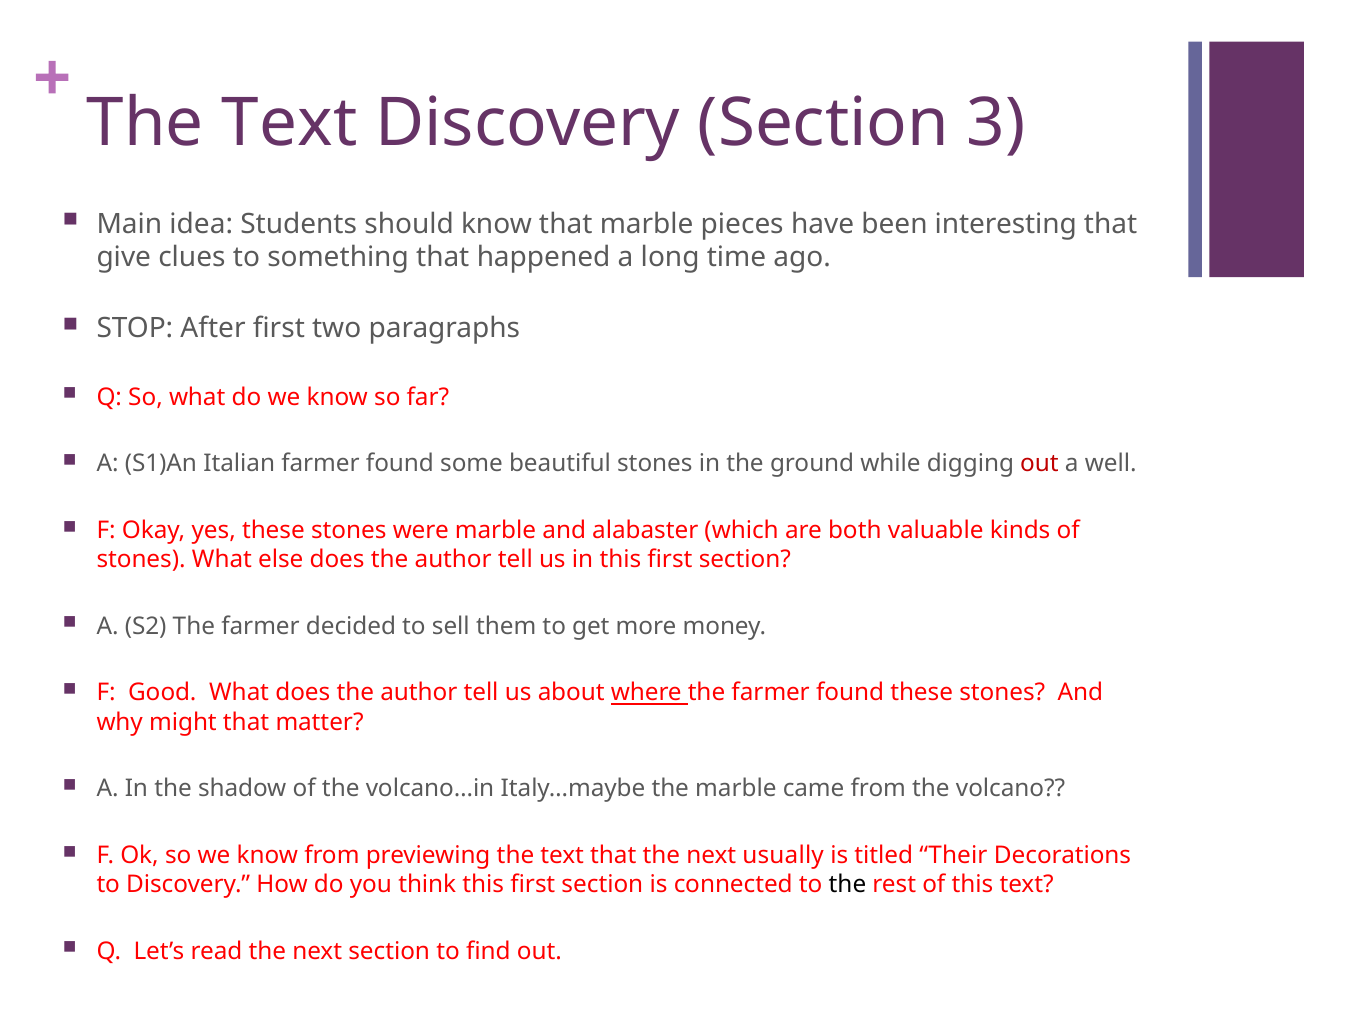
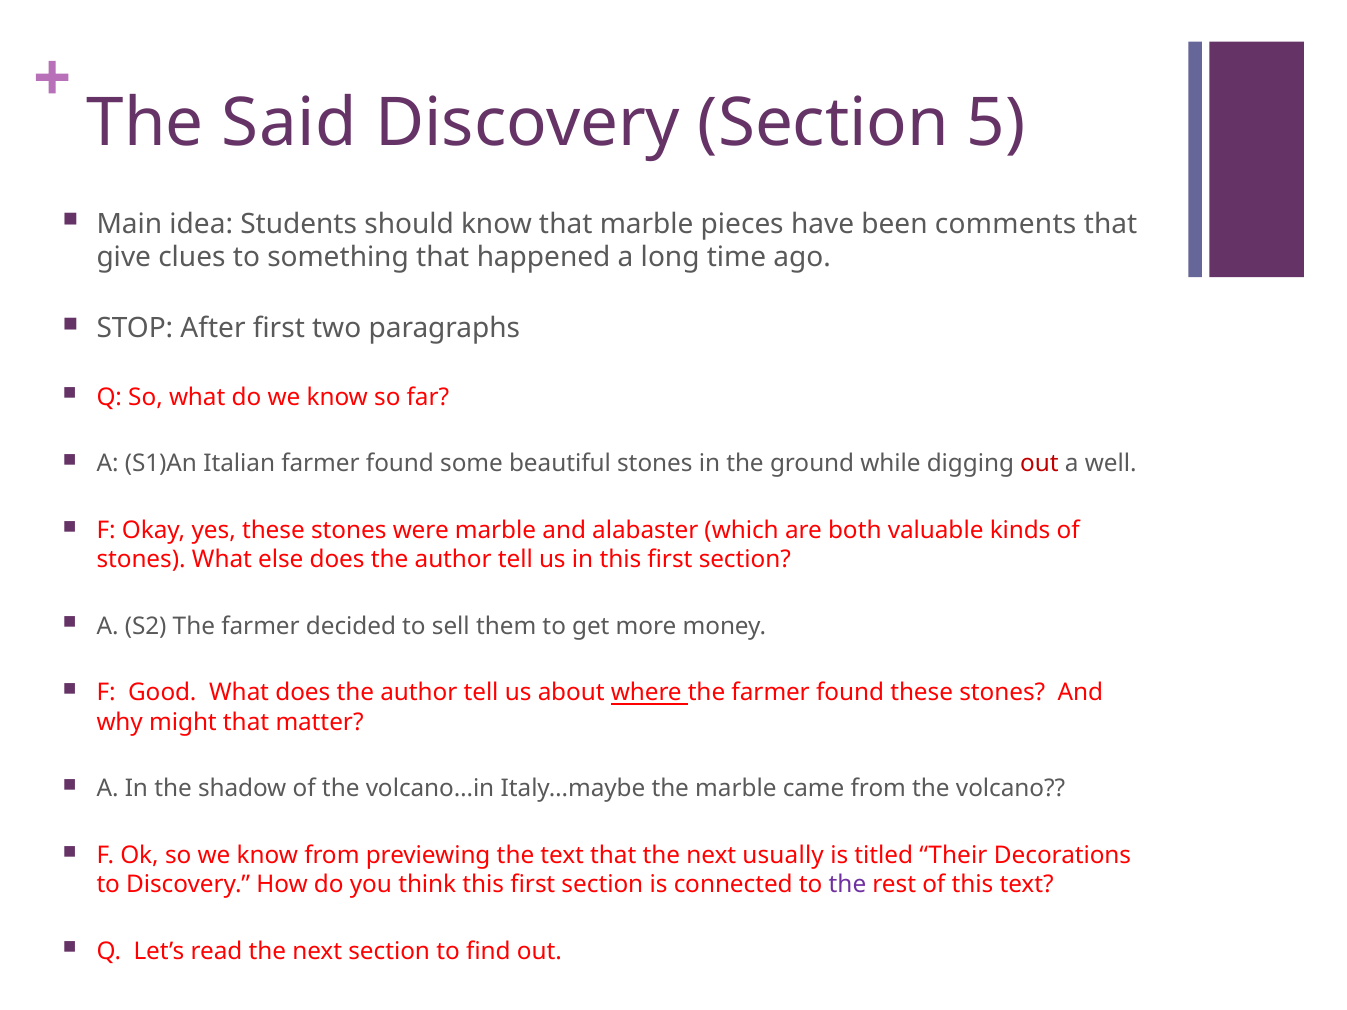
Text: Text -> Said (289, 123)
3: 3 -> 5 (996, 123)
interesting: interesting -> comments (1006, 224)
the colour: black -> purple (847, 885)
